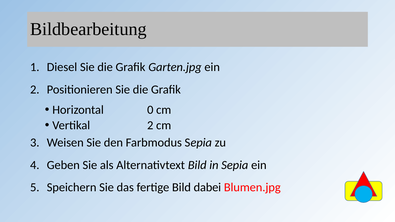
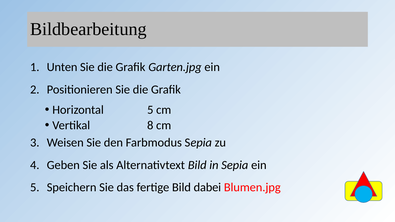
Diesel: Diesel -> Unten (62, 67)
Horizontal 0: 0 -> 5 (150, 110)
Vertikal 2: 2 -> 8 (150, 125)
